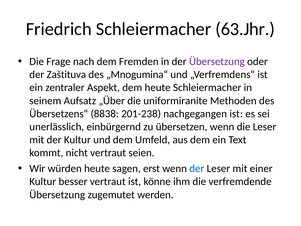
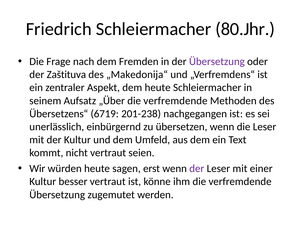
63.Jhr: 63.Jhr -> 80.Jhr (245, 29)
„Mnogumina“: „Mnogumina“ -> „Makedonija“ (137, 74)
„Über die uniformiranite: uniformiranite -> verfremdende (175, 101)
8838: 8838 -> 6719 (105, 114)
der colour: blue -> purple (197, 168)
